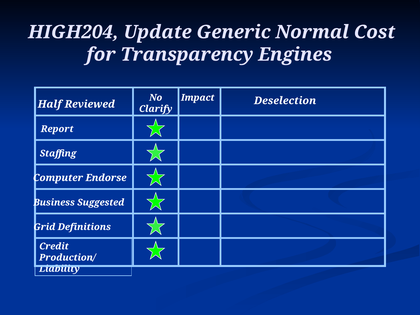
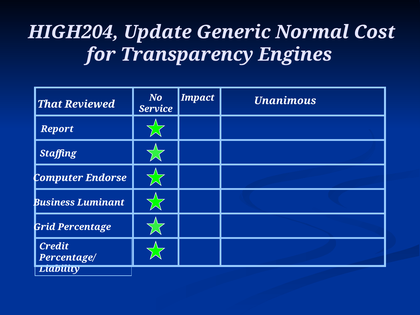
Half: Half -> That (50, 104)
Deselection: Deselection -> Unanimous (285, 101)
Clarify: Clarify -> Service (156, 109)
Suggested: Suggested -> Luminant (101, 202)
Definitions: Definitions -> Percentage (84, 227)
Production/: Production/ -> Percentage/ (67, 258)
